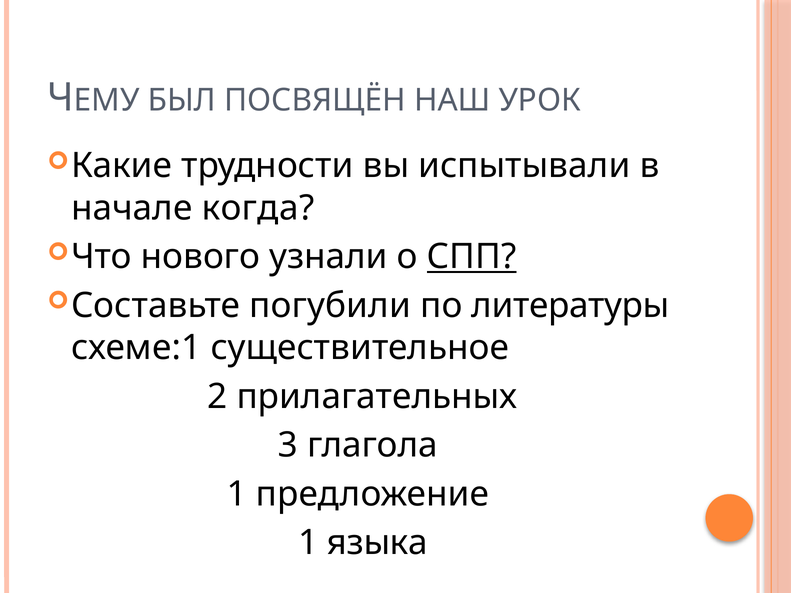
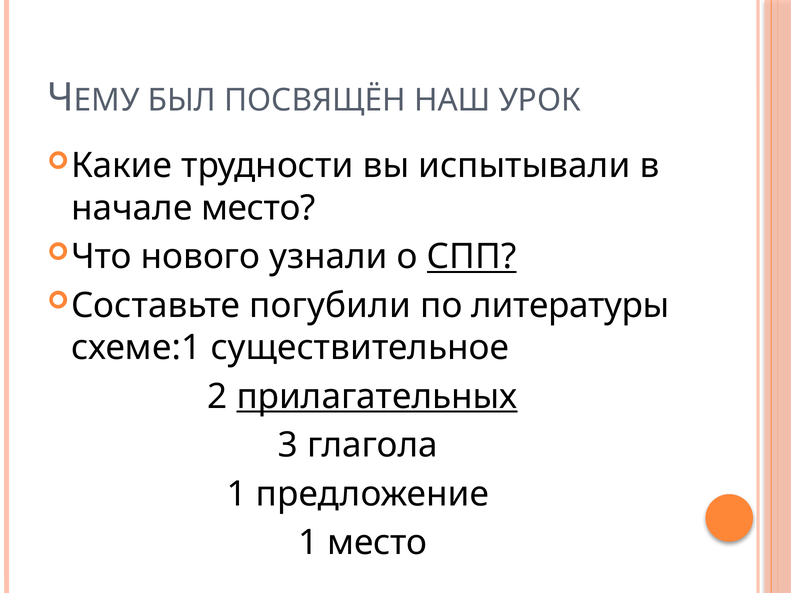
начале когда: когда -> место (258, 208)
прилагательных underline: none -> present (377, 397)
1 языка: языка -> место (377, 543)
